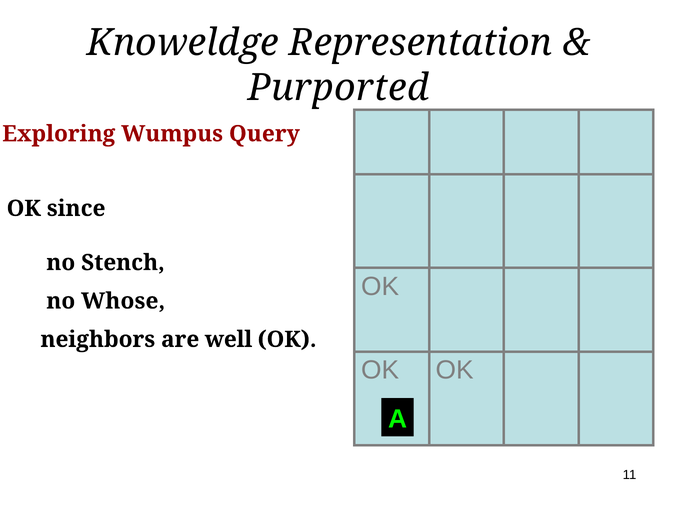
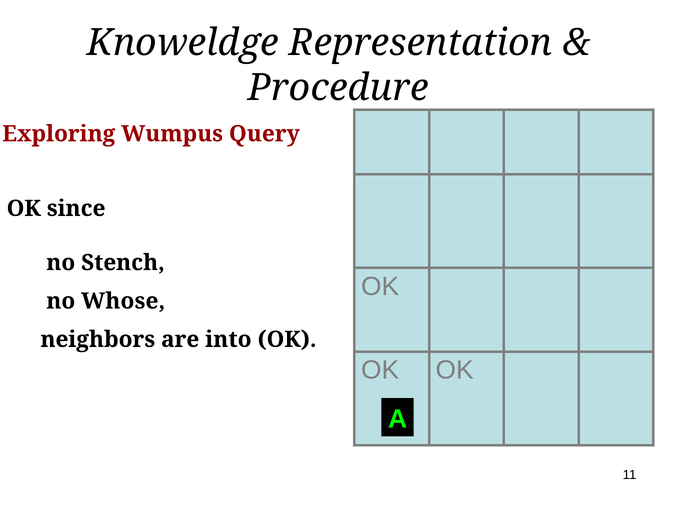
Purported: Purported -> Procedure (338, 88)
well: well -> into (228, 339)
